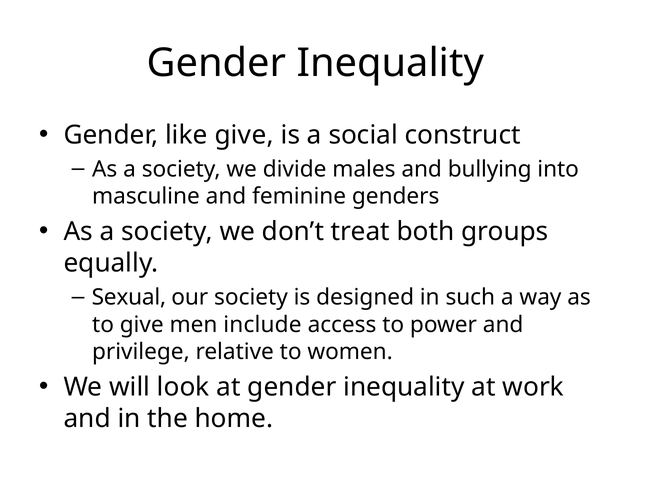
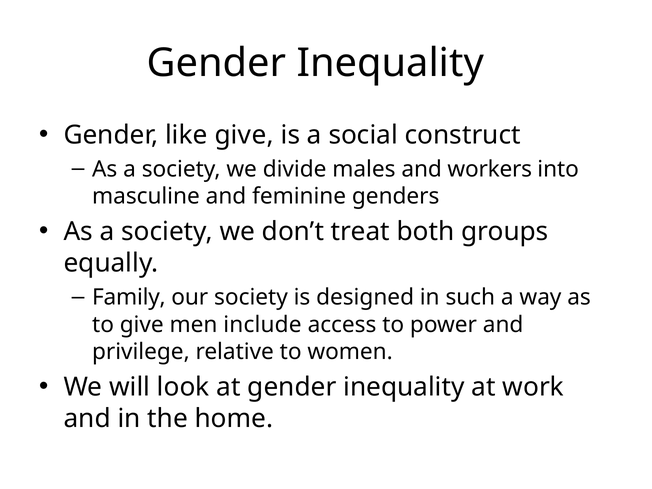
bullying: bullying -> workers (490, 169)
Sexual: Sexual -> Family (129, 297)
